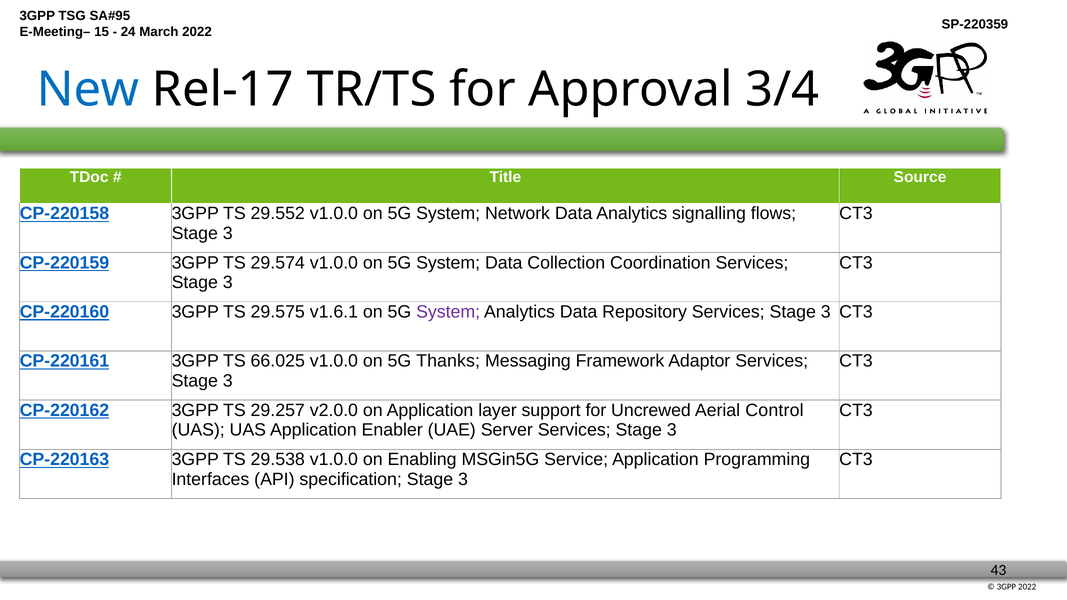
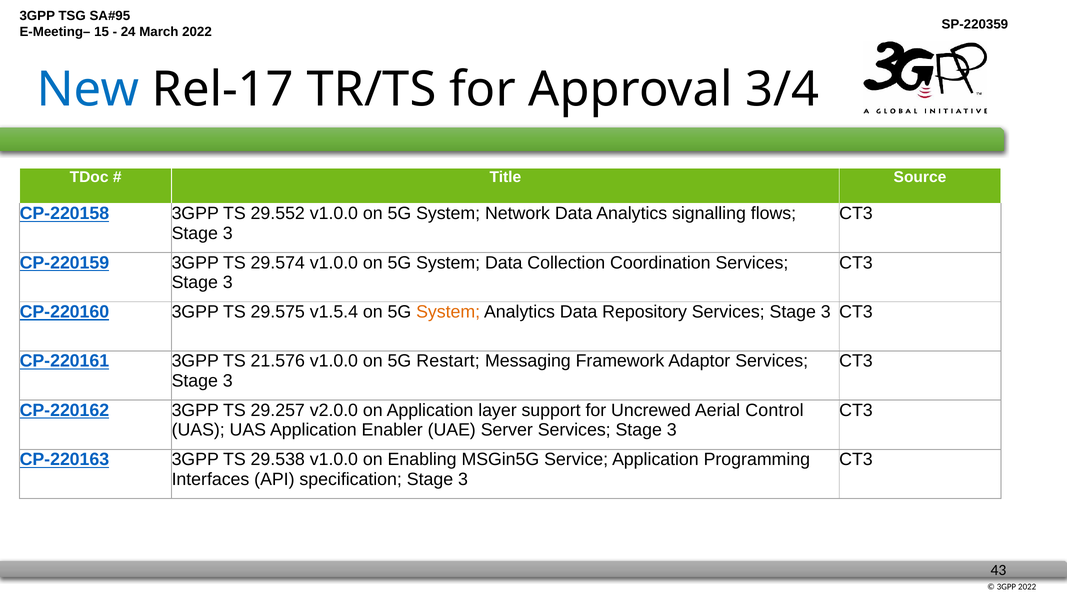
v1.6.1: v1.6.1 -> v1.5.4 (334, 312)
System colour: purple -> orange (448, 312)
66.025: 66.025 -> 21.576 (278, 361)
Thanks: Thanks -> Restart (448, 361)
